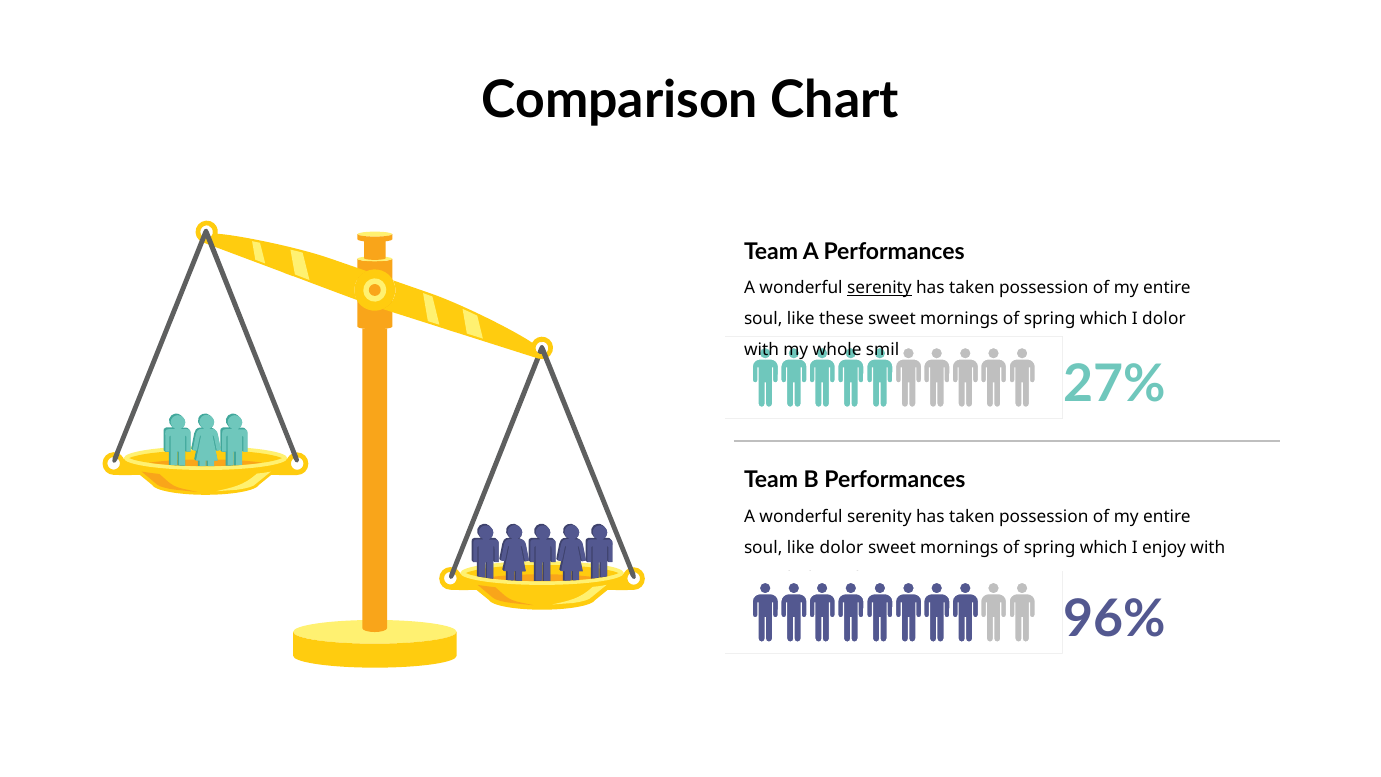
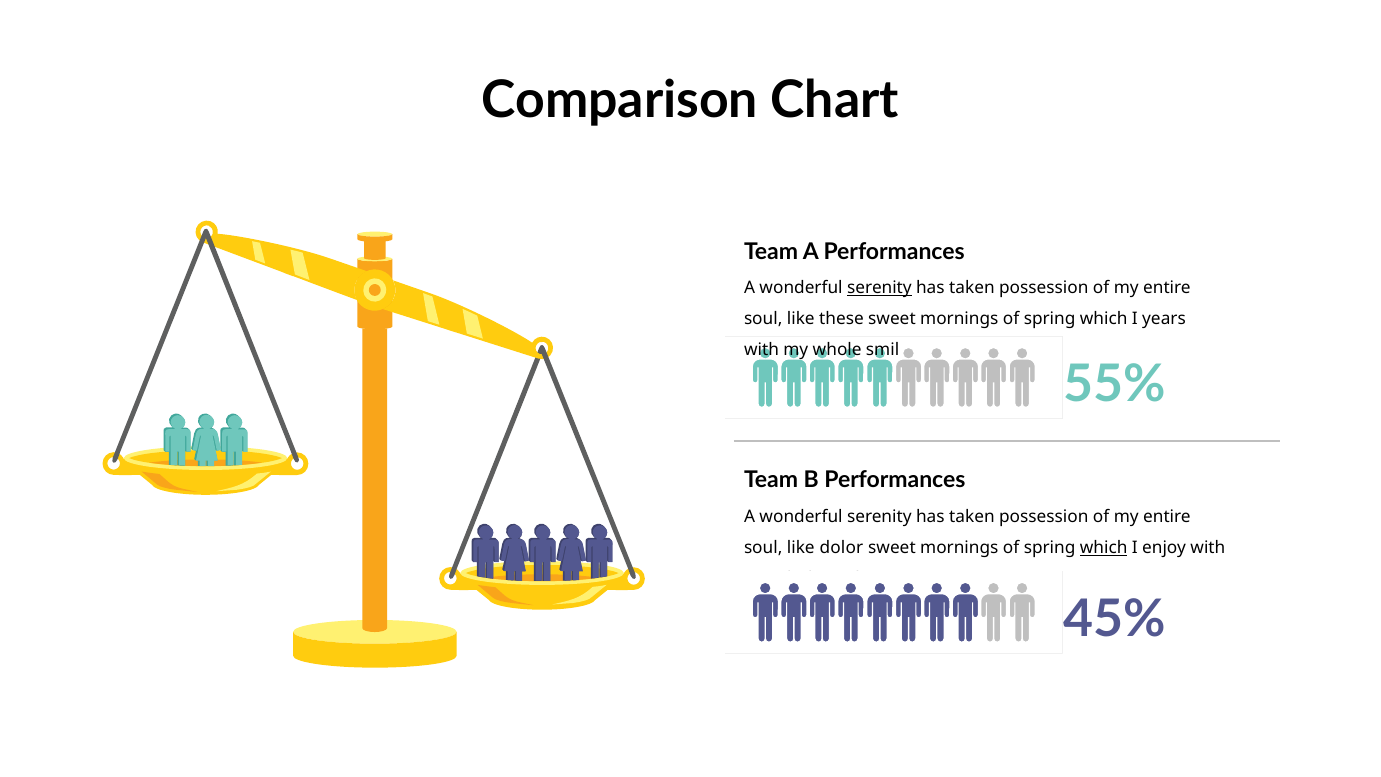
I dolor: dolor -> years (1164, 319)
27%: 27% -> 55% (1115, 384)
which underline: none -> present (1104, 547)
96%: 96% -> 45% (1115, 619)
